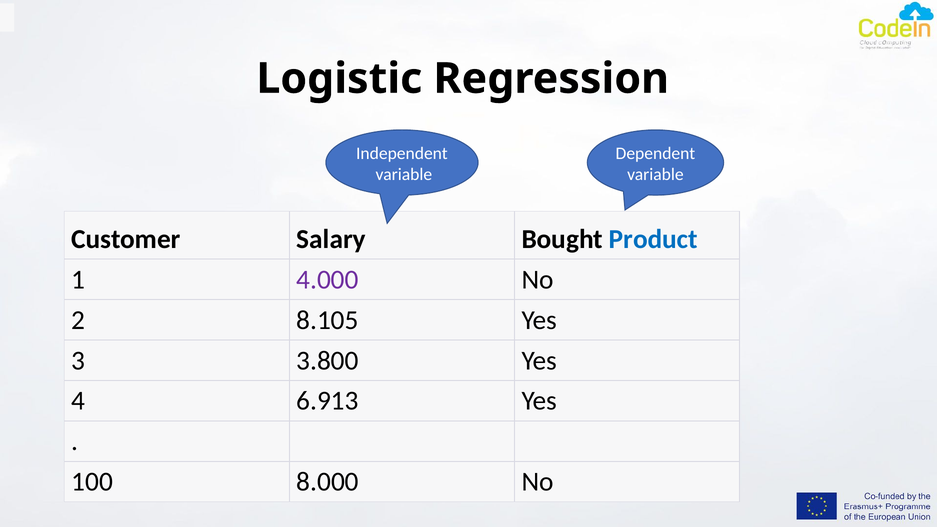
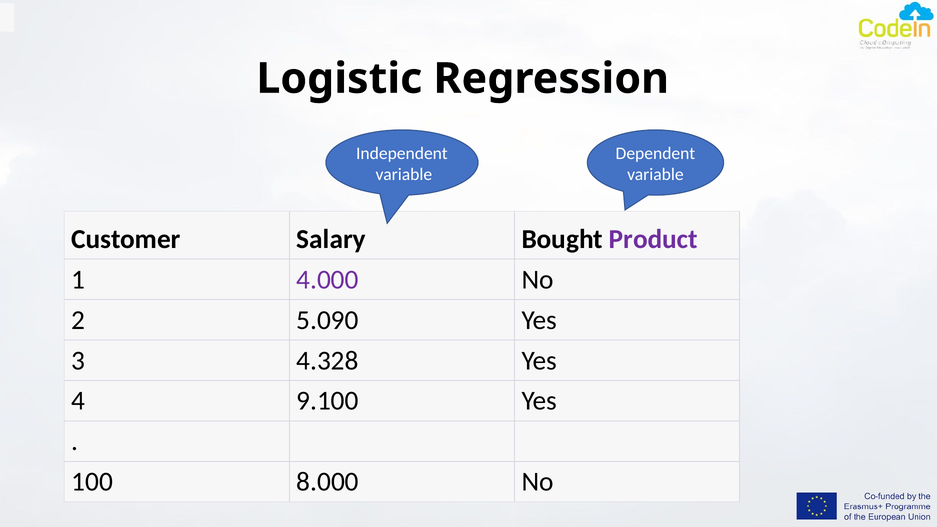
Product colour: blue -> purple (653, 239)
8.105: 8.105 -> 5.090 (328, 320)
3.800: 3.800 -> 4.328 (328, 361)
6.913: 6.913 -> 9.100 (328, 401)
